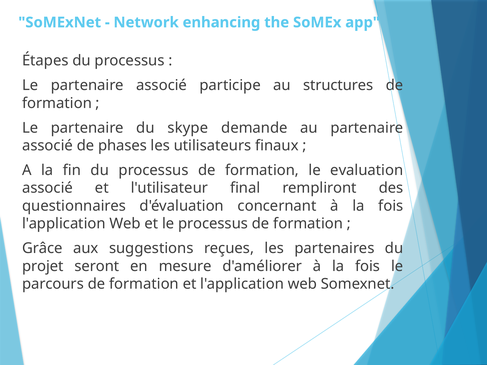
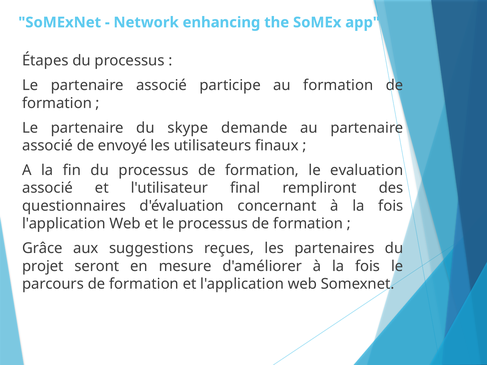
au structures: structures -> formation (338, 85)
phases: phases -> envoyé (123, 146)
